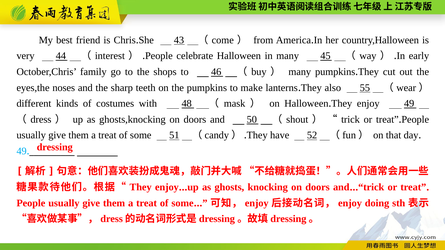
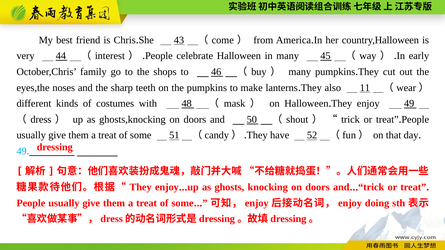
55: 55 -> 11 (365, 88)
